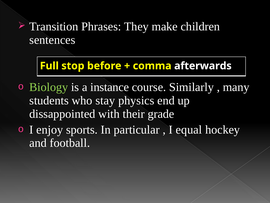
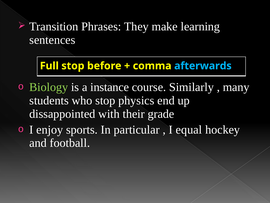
children: children -> learning (200, 26)
afterwards colour: white -> light blue (203, 66)
who stay: stay -> stop (105, 100)
